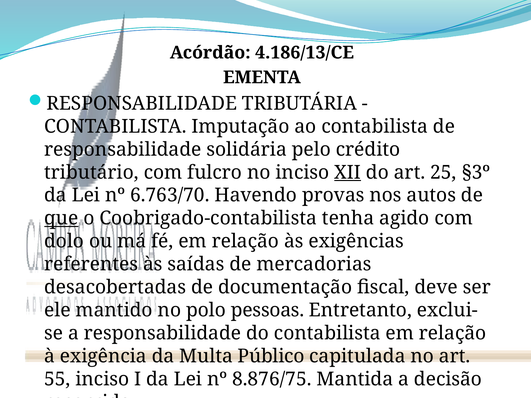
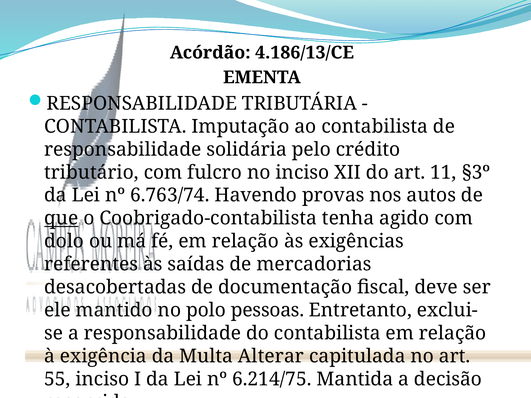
XII underline: present -> none (348, 172)
25: 25 -> 11 (443, 172)
6.763/70: 6.763/70 -> 6.763/74 (170, 195)
Público: Público -> Alterar (271, 356)
8.876/75: 8.876/75 -> 6.214/75 (272, 379)
